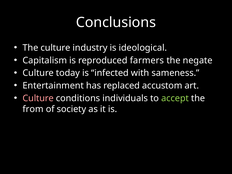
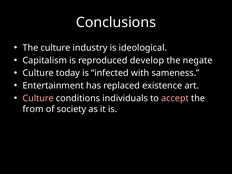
farmers: farmers -> develop (147, 60)
accustom: accustom -> existence (162, 86)
accept colour: light green -> pink (175, 98)
